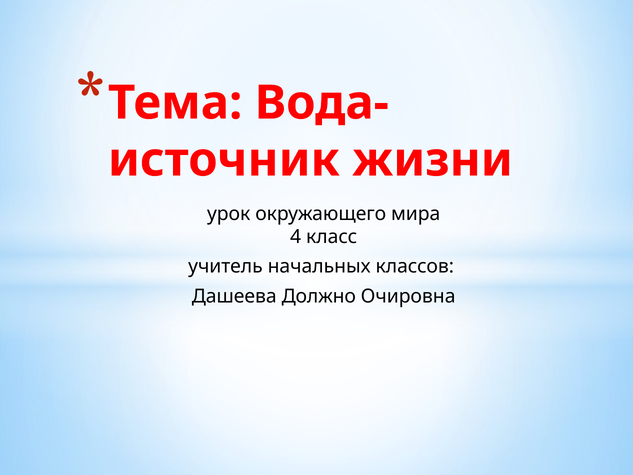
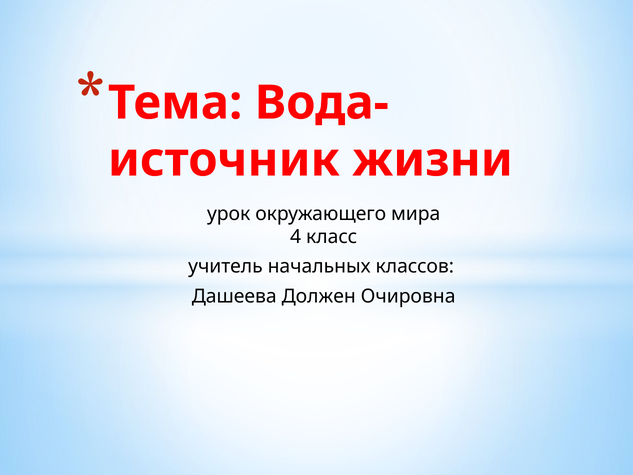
Должно: Должно -> Должен (319, 296)
